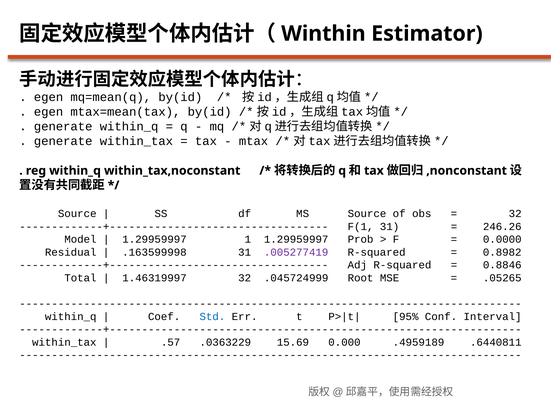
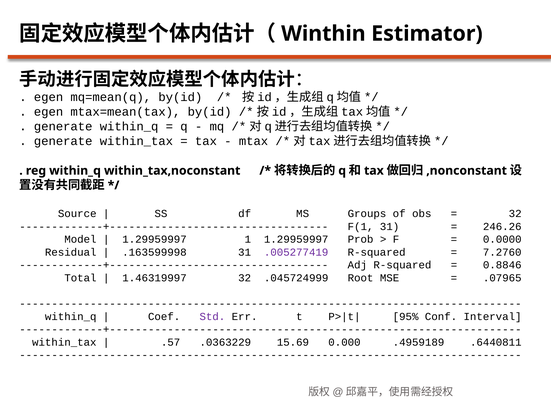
MS Source: Source -> Groups (367, 214)
0.8982: 0.8982 -> 7.2760 (502, 252)
.05265: .05265 -> .07965 (502, 278)
Std colour: blue -> purple (212, 317)
